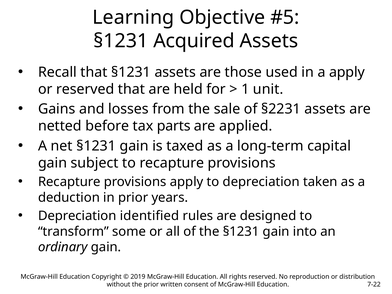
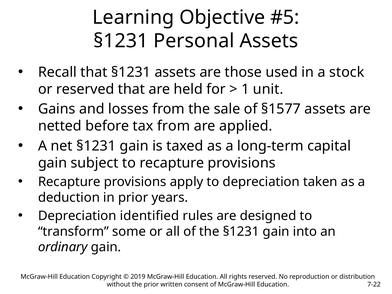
Acquired: Acquired -> Personal (194, 41)
a apply: apply -> stock (347, 72)
§2231: §2231 -> §1577 (281, 109)
tax parts: parts -> from (174, 126)
